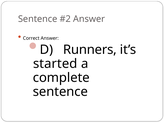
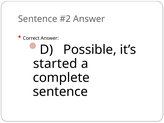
Runners: Runners -> Possible (90, 50)
